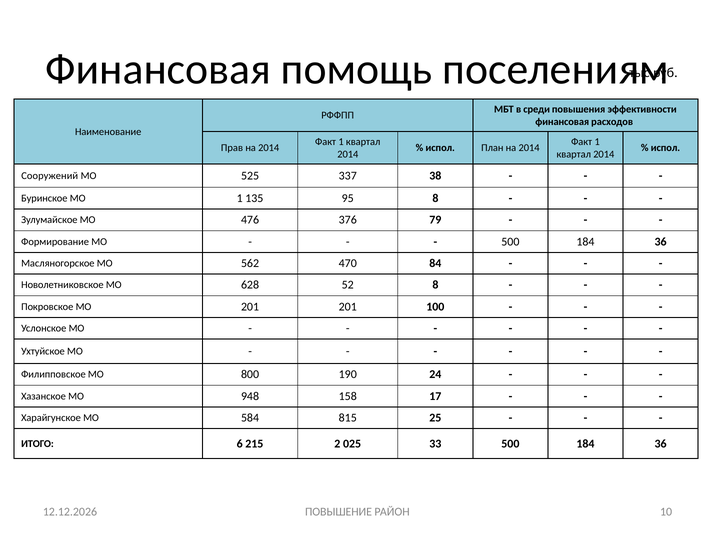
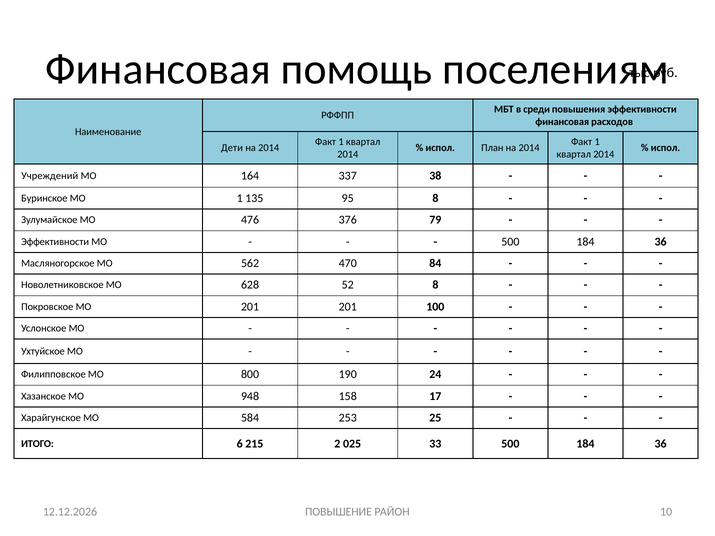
Прав: Прав -> Дети (232, 148)
Сооружений: Сооружений -> Учреждений (50, 176)
525: 525 -> 164 (250, 176)
Формирование: Формирование -> Эффективности (55, 242)
815: 815 -> 253 (348, 418)
